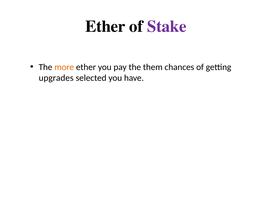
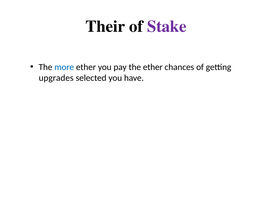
Ether: Ether -> Their (105, 26)
more colour: orange -> blue (64, 67)
the them: them -> ether (153, 67)
